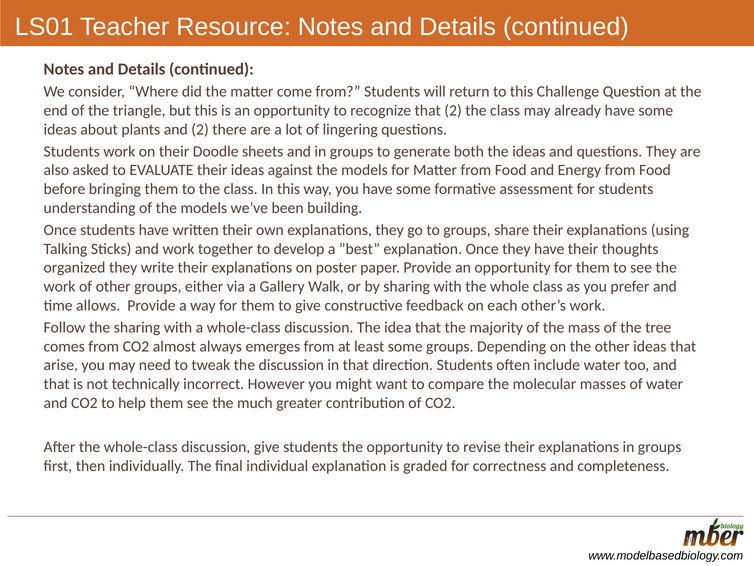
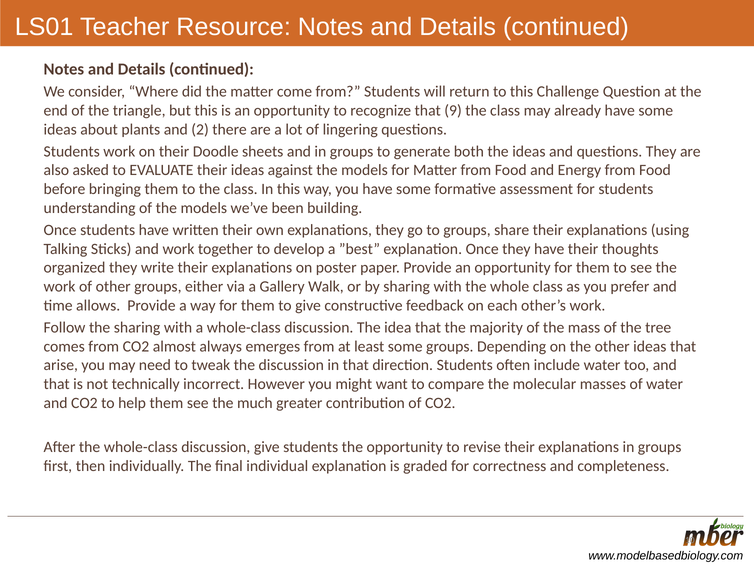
that 2: 2 -> 9 (453, 110)
